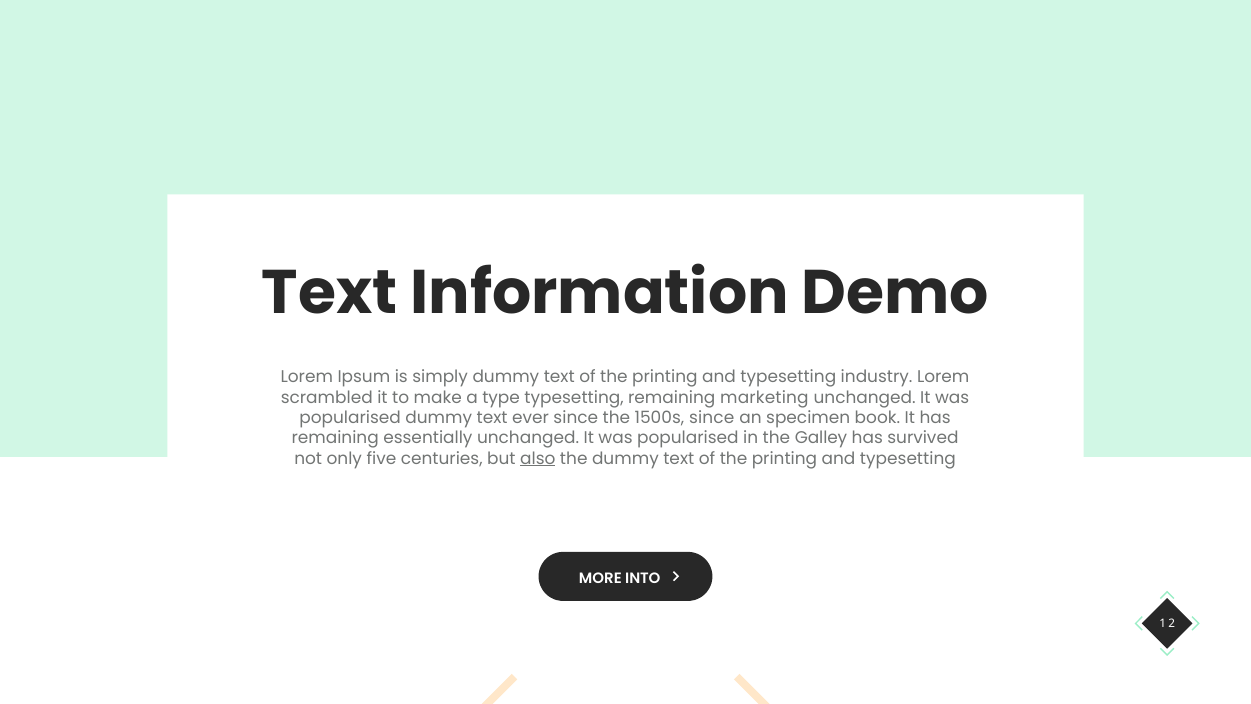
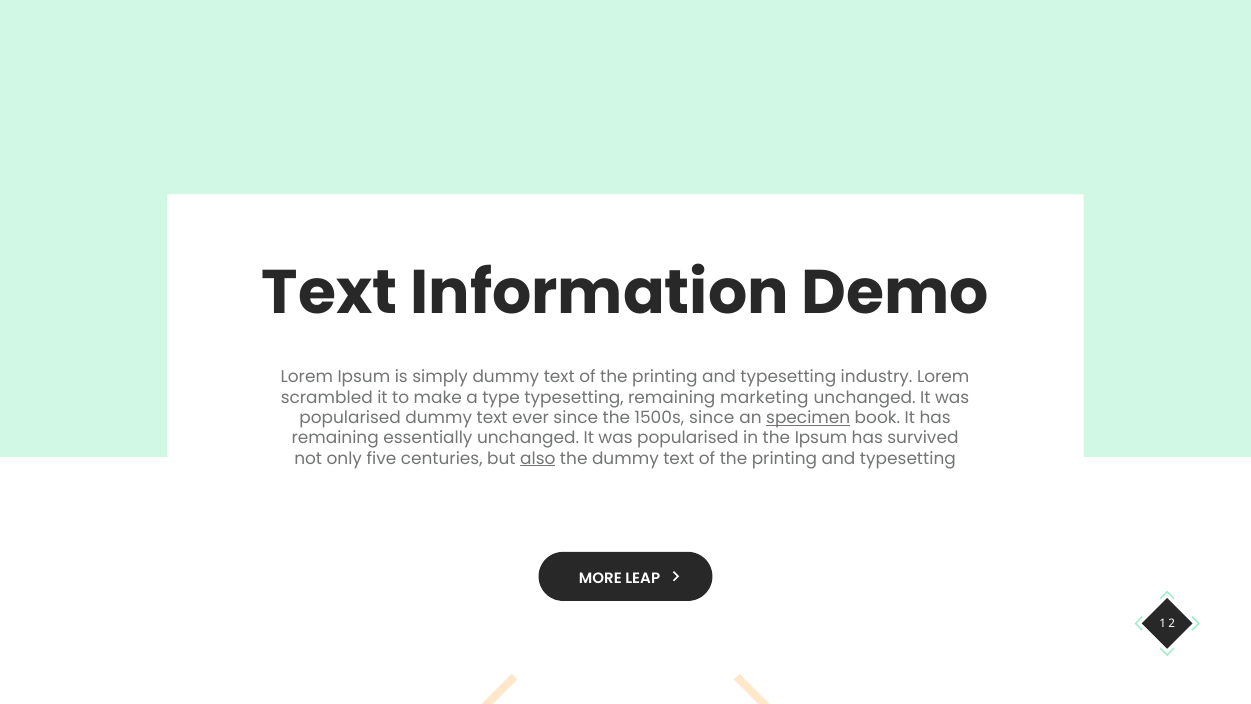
specimen underline: none -> present (808, 418)
the Galley: Galley -> Ipsum (821, 438)
INTO: INTO -> LEAP (643, 578)
